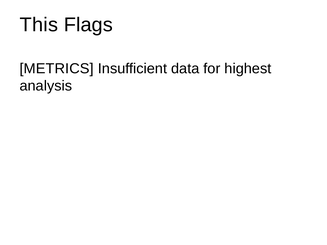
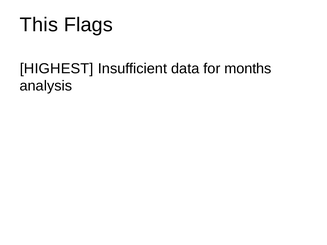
METRICS: METRICS -> HIGHEST (57, 69)
highest: highest -> months (248, 69)
